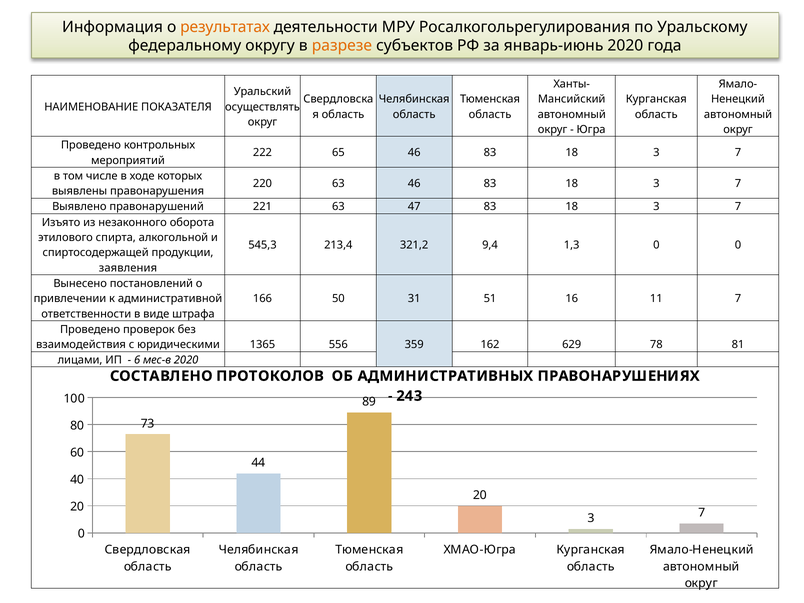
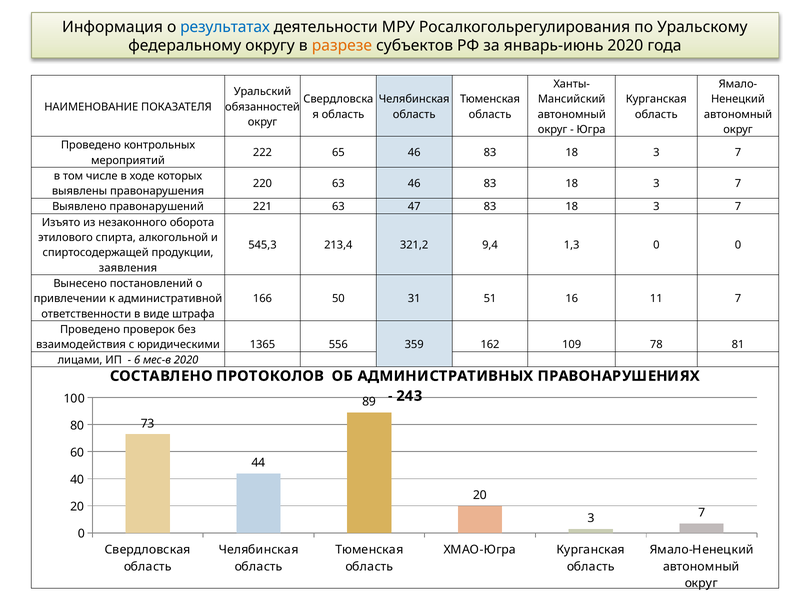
результатах colour: orange -> blue (225, 27)
осуществлять: осуществлять -> обязанностей (263, 107)
629: 629 -> 109 (572, 345)
